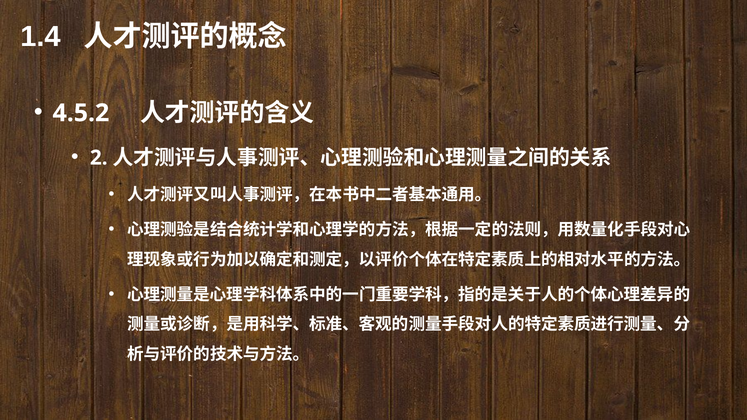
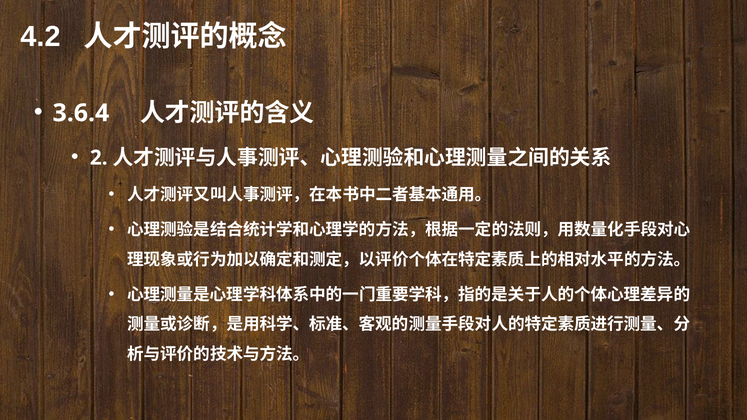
1.4: 1.4 -> 4.2 (40, 37)
4.5.2: 4.5.2 -> 3.6.4 (81, 113)
